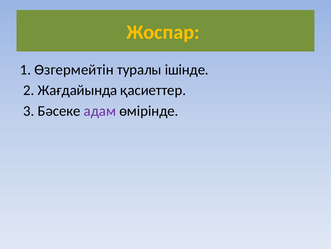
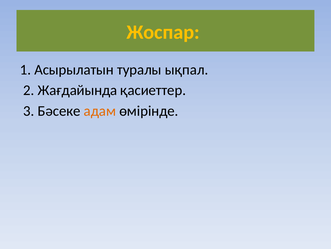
Өзгермейтін: Өзгермейтін -> Асырылатын (74, 69)
ішінде: ішінде -> ықпал (187, 69)
адам colour: purple -> orange (100, 111)
